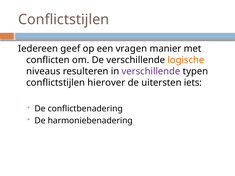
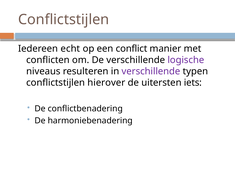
geef: geef -> echt (70, 49)
vragen: vragen -> conflict (132, 49)
logische colour: orange -> purple (186, 60)
